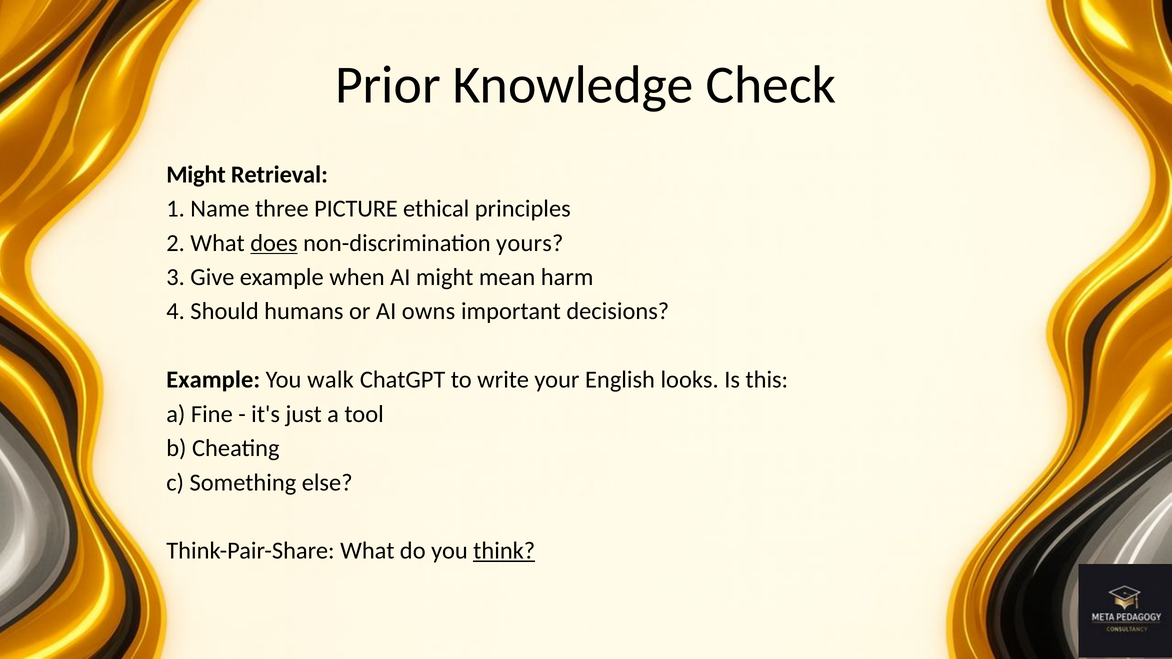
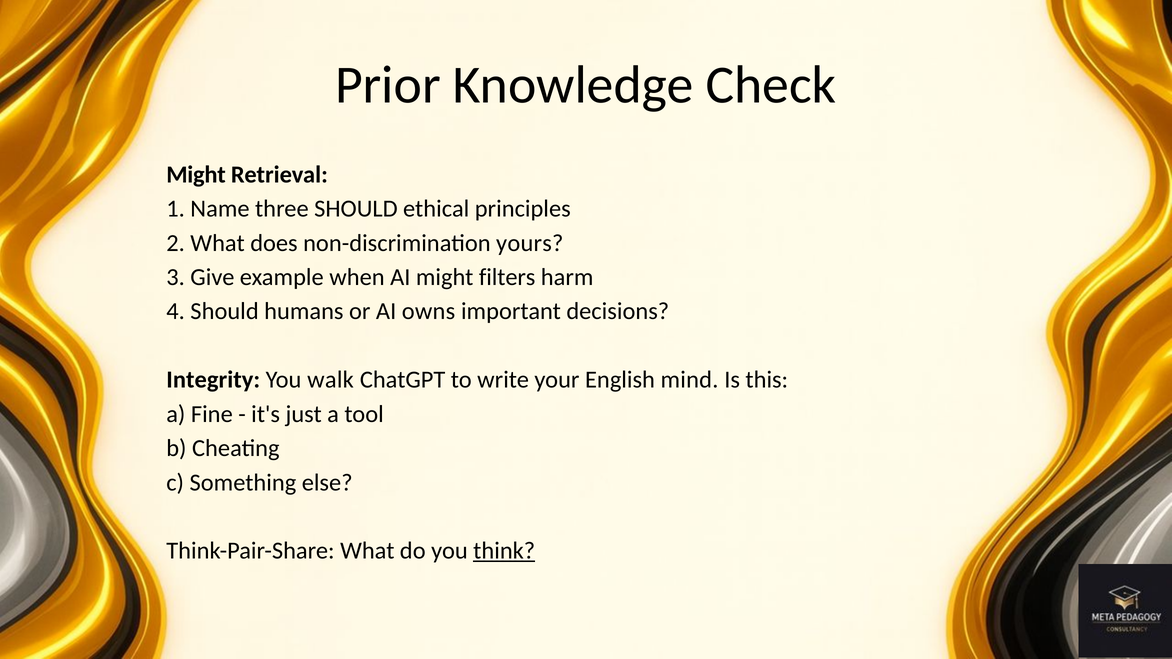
three PICTURE: PICTURE -> SHOULD (356, 209)
does underline: present -> none (274, 243)
mean: mean -> filters (507, 277)
Example: Example -> Integrity (213, 380)
looks: looks -> mind (689, 380)
